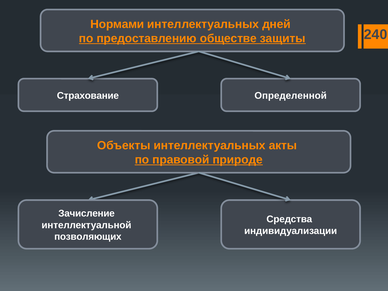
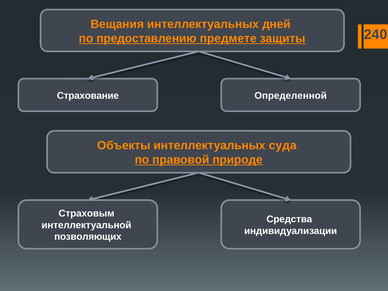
Нормами: Нормами -> Вещания (117, 24)
обществе: обществе -> предмете (228, 38)
акты: акты -> суда (283, 145)
Зачисление: Зачисление -> Страховым (86, 213)
